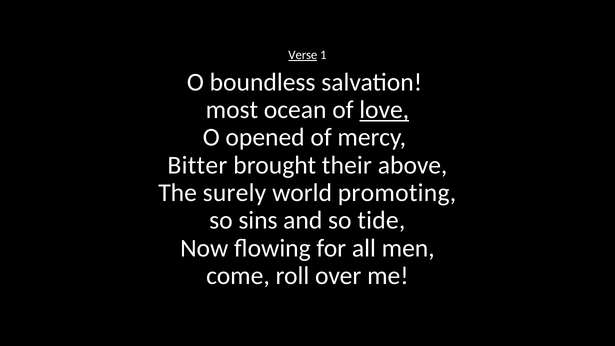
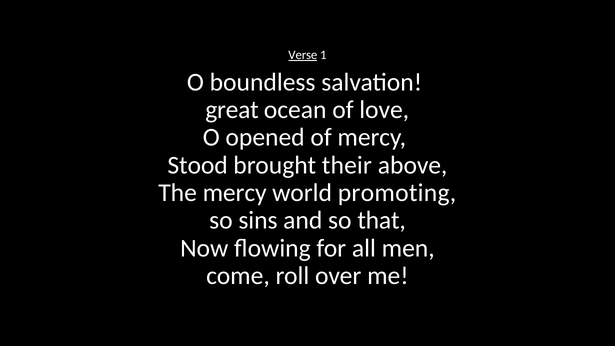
most: most -> great (232, 110)
love underline: present -> none (384, 110)
Bitter: Bitter -> Stood (198, 165)
The surely: surely -> mercy (235, 193)
tide: tide -> that (382, 220)
